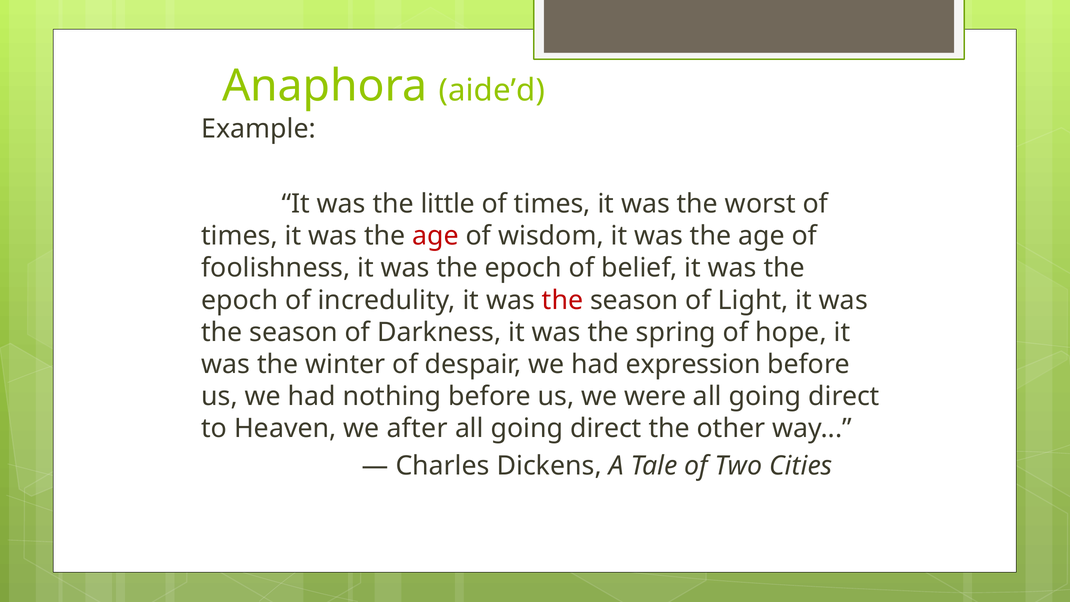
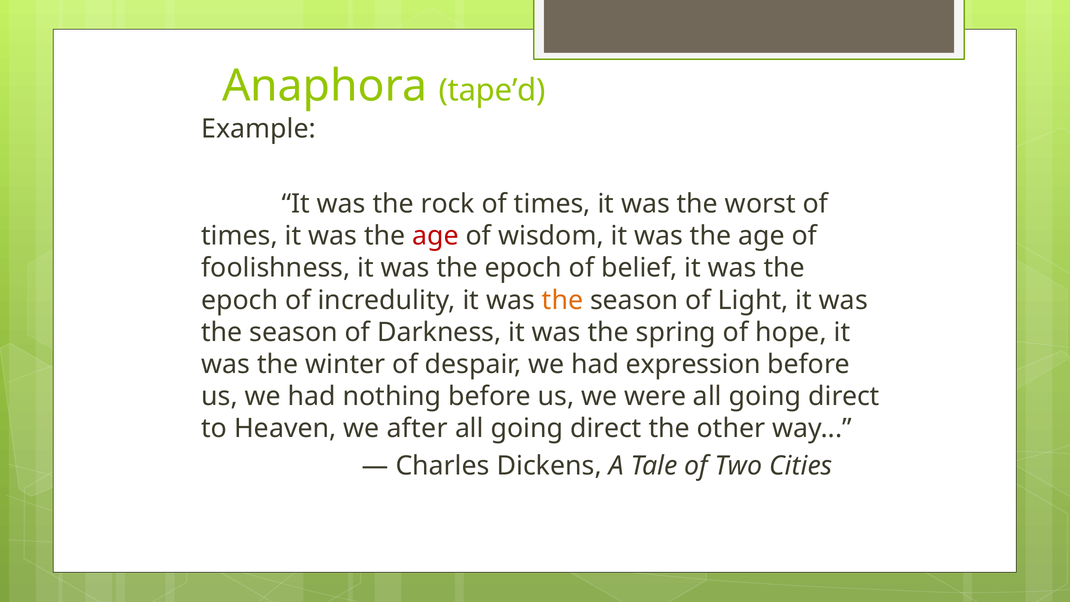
aide’d: aide’d -> tape’d (492, 90)
little: little -> rock (448, 204)
the colour: red -> orange (563, 300)
